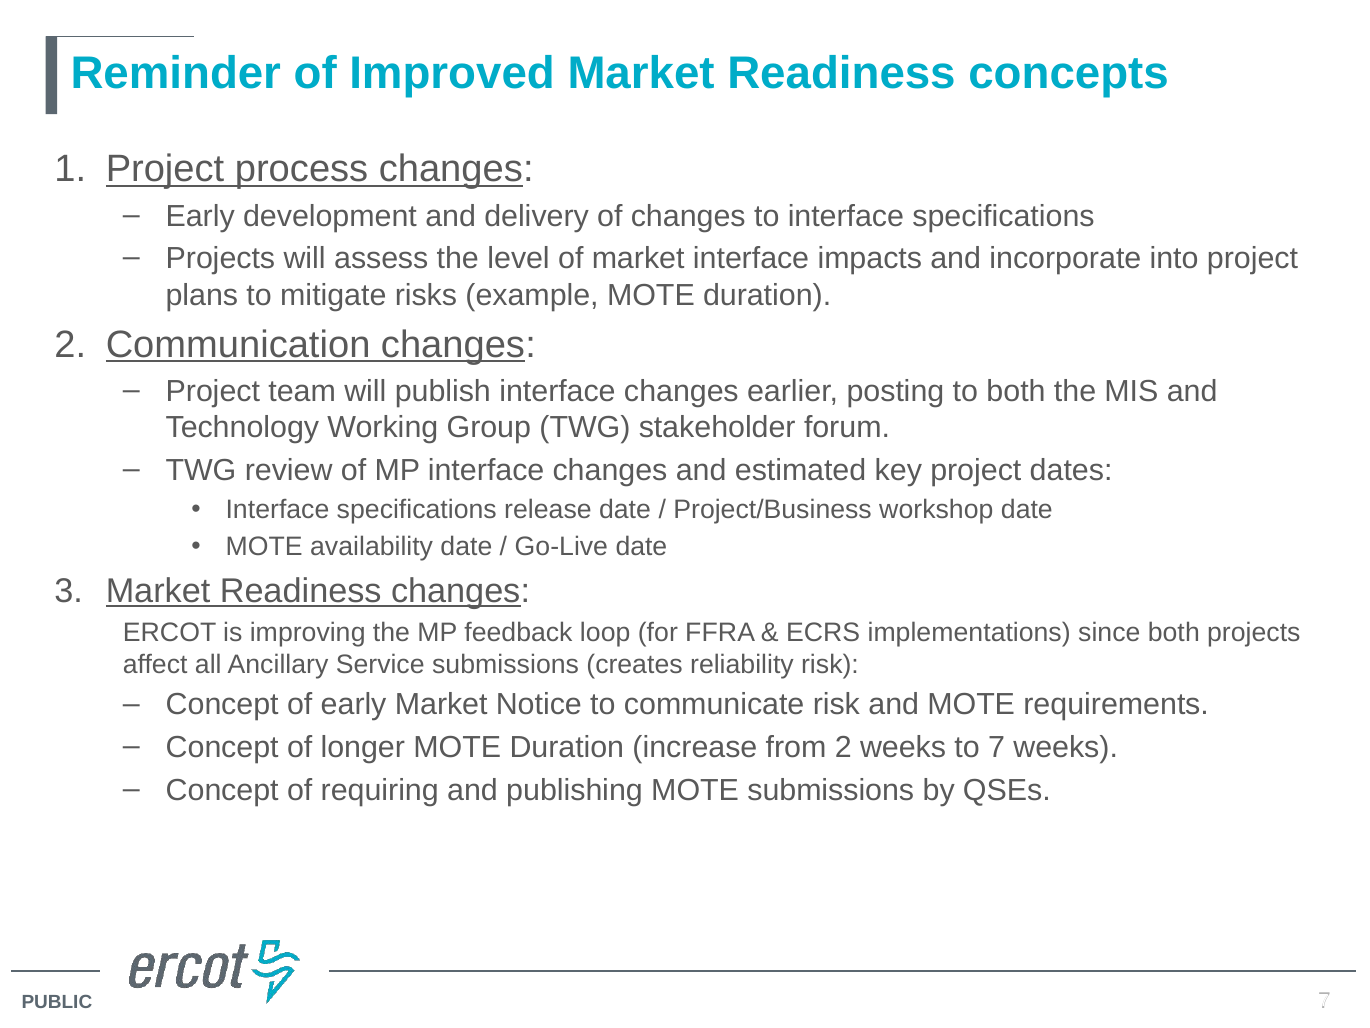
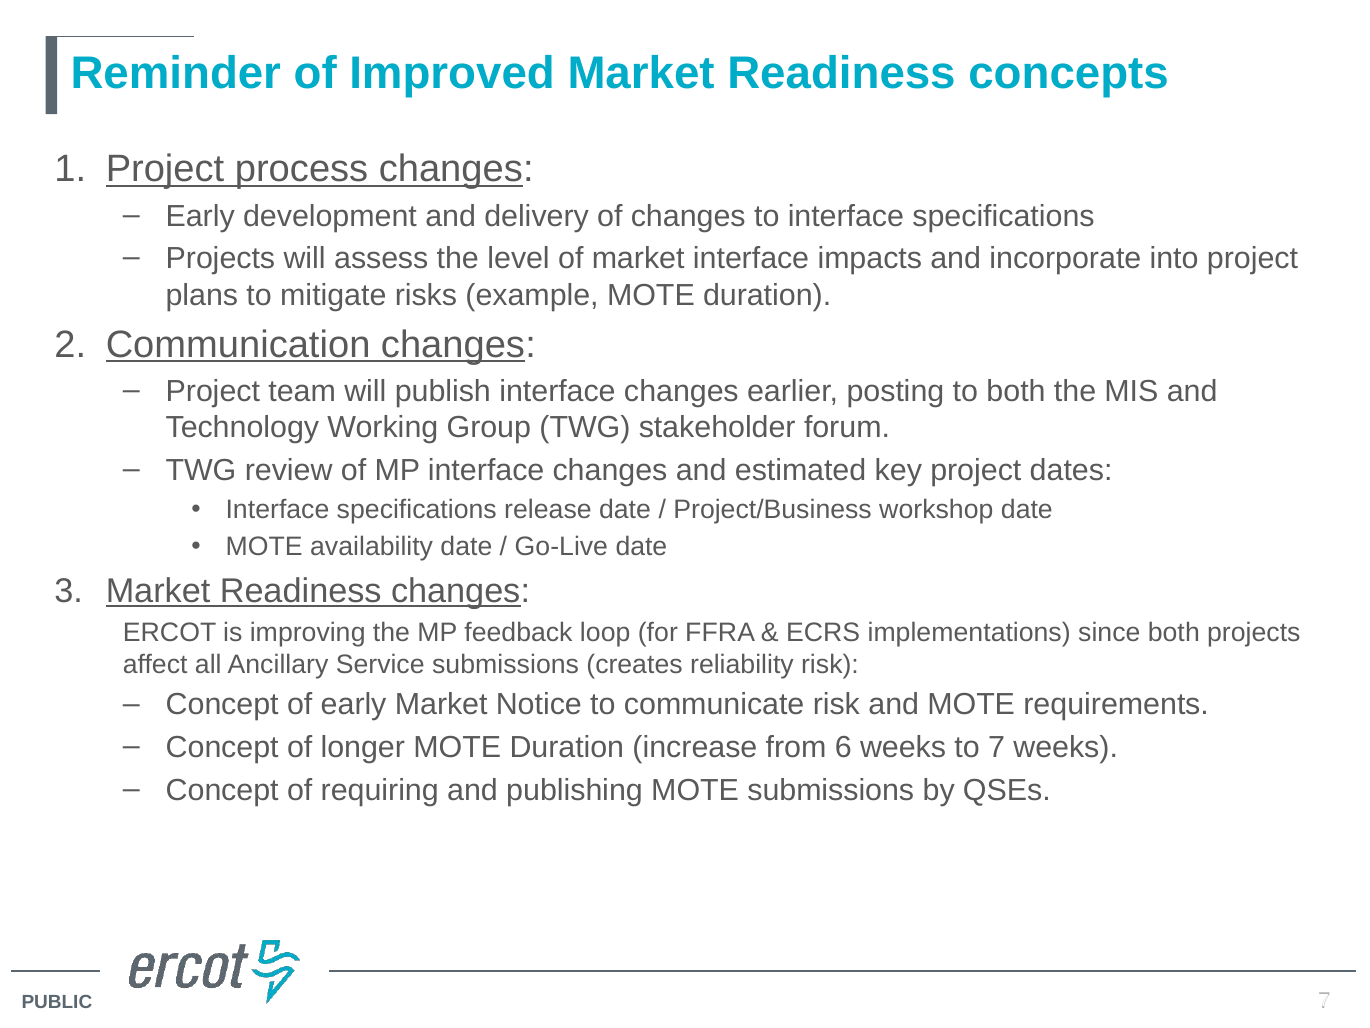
from 2: 2 -> 6 (843, 747)
